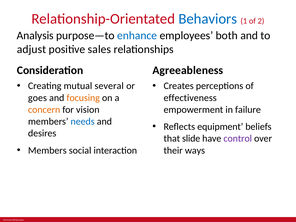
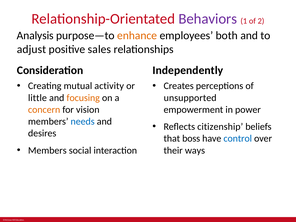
Behaviors colour: blue -> purple (208, 19)
enhance colour: blue -> orange (137, 35)
Agreeableness: Agreeableness -> Independently (188, 70)
several: several -> activity (109, 86)
goes: goes -> little (37, 98)
effectiveness: effectiveness -> unsupported (190, 98)
failure: failure -> power (248, 110)
equipment: equipment -> citizenship (220, 127)
slide: slide -> boss (191, 139)
control colour: purple -> blue (238, 139)
